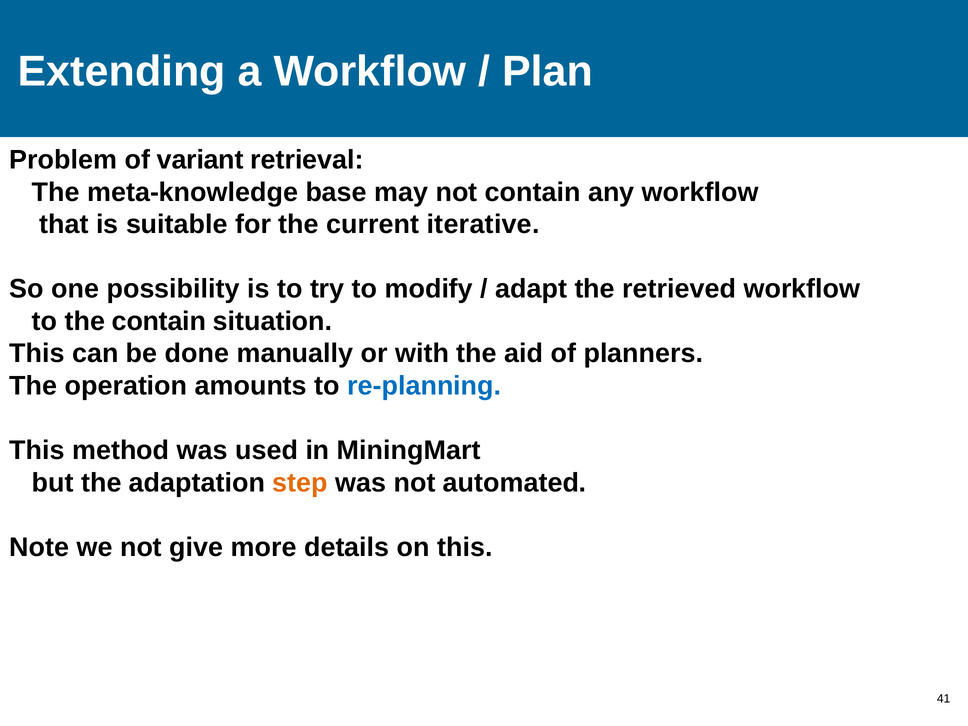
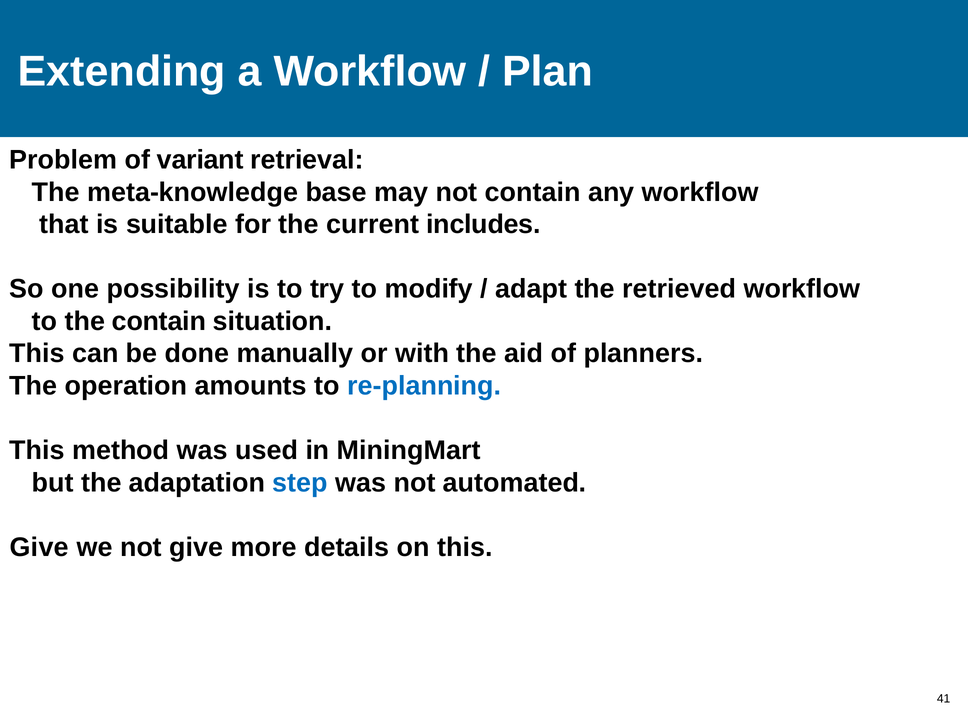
iterative: iterative -> includes (483, 224)
step colour: orange -> blue (300, 483)
Note: Note -> Give (39, 547)
